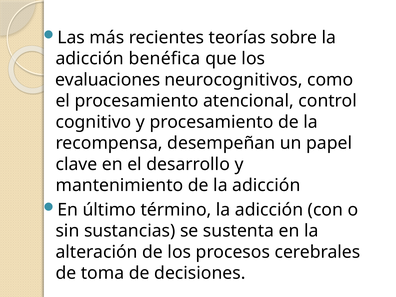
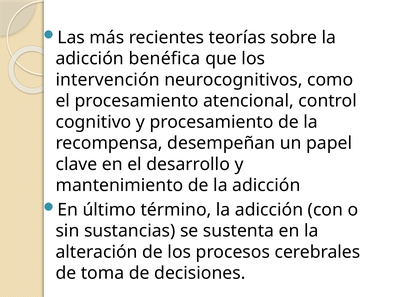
evaluaciones: evaluaciones -> intervención (108, 80)
